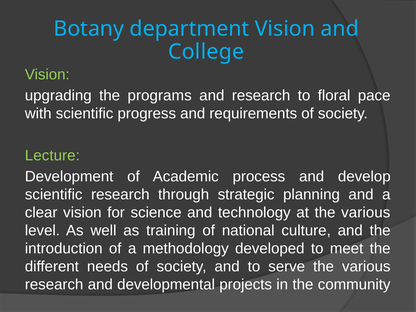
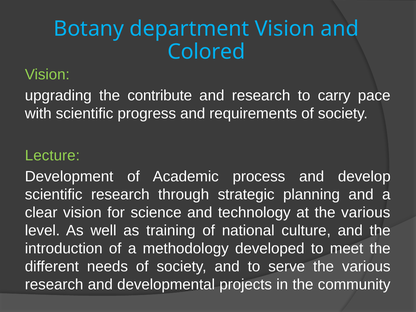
College: College -> Colored (206, 52)
programs: programs -> contribute (160, 96)
floral: floral -> carry (334, 96)
